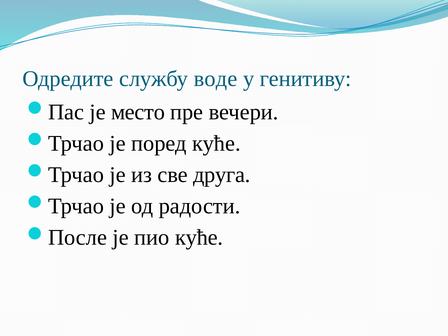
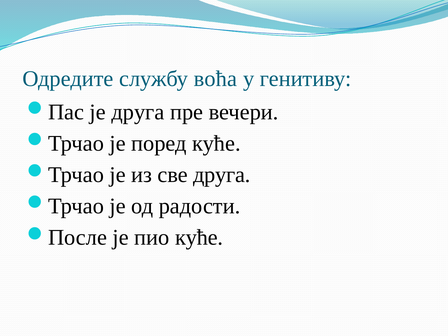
воде: воде -> воћа (215, 79)
је место: место -> друга (138, 112)
